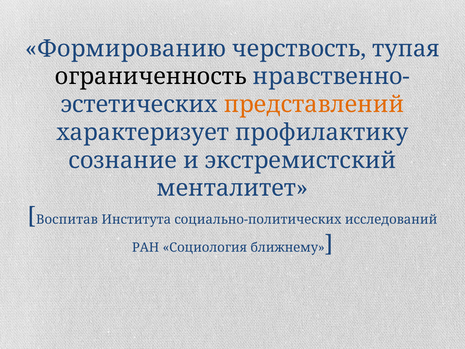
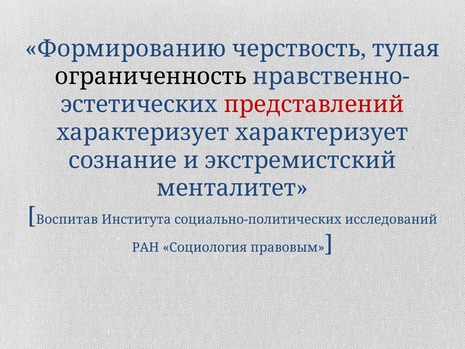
представлений colour: orange -> red (314, 104)
характеризует профилактику: профилактику -> характеризует (322, 132)
ближнему: ближнему -> правовым (288, 247)
